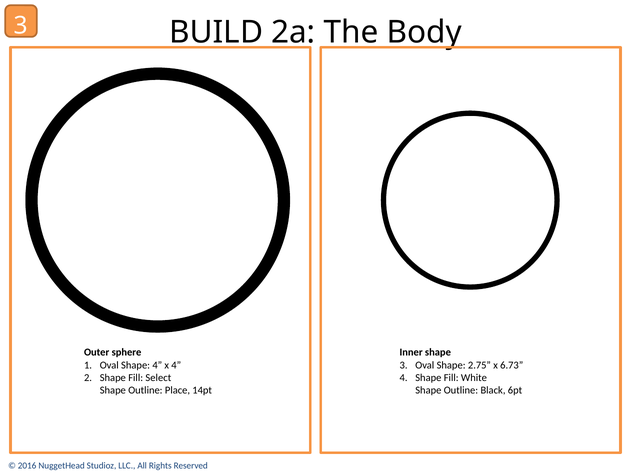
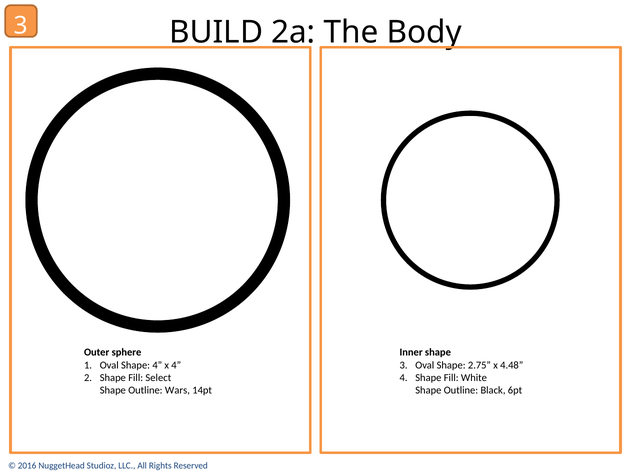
6.73: 6.73 -> 4.48 (512, 365)
Place: Place -> Wars (177, 390)
